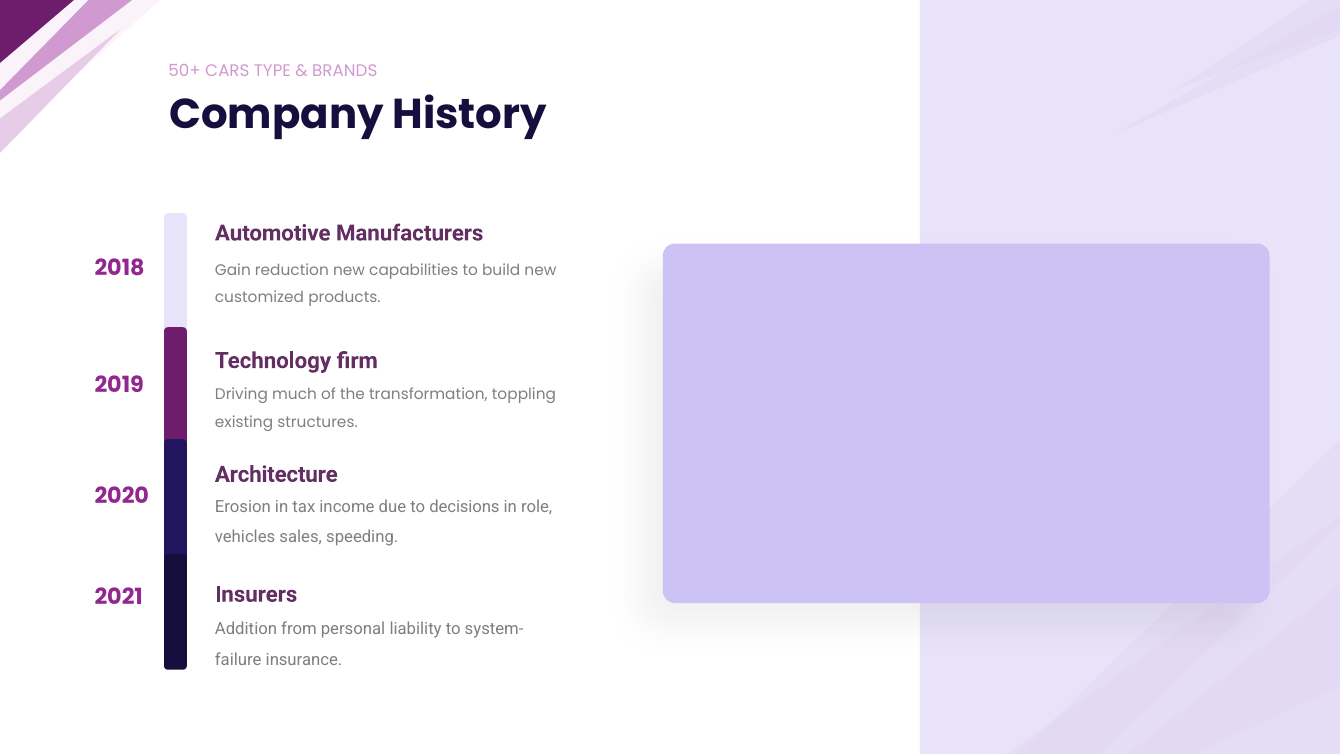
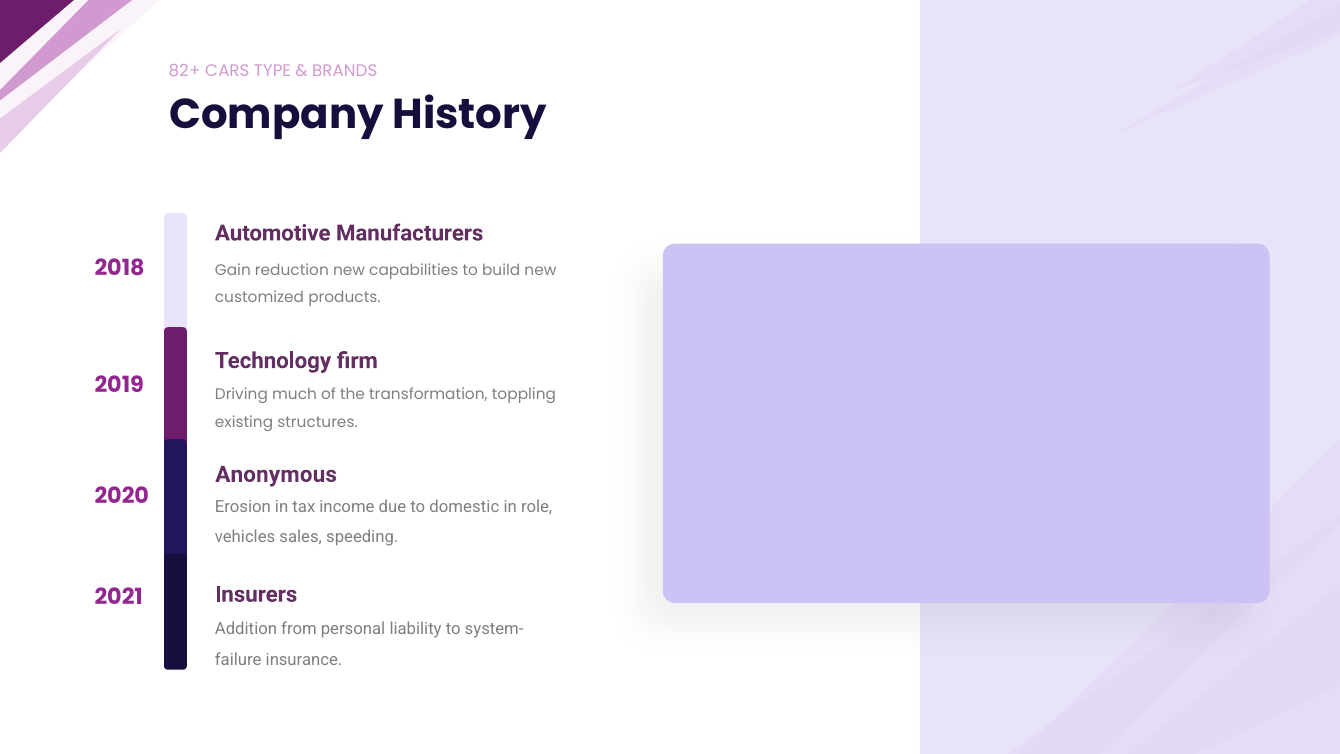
50+: 50+ -> 82+ (184, 71)
Architecture: Architecture -> Anonymous (276, 474)
decisions: decisions -> domestic (464, 507)
